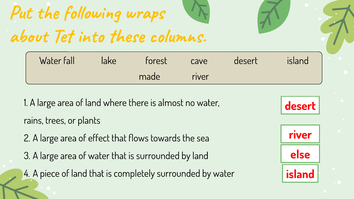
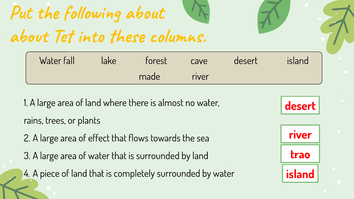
following wraps: wraps -> about (144, 12)
else: else -> trao (300, 155)
